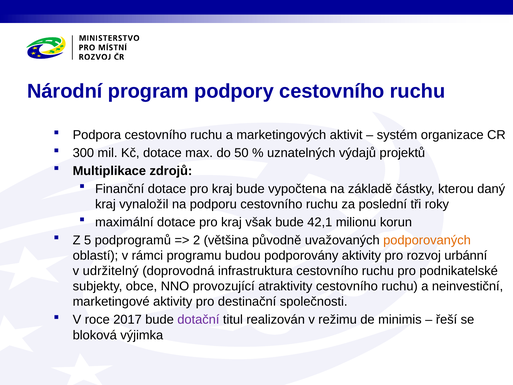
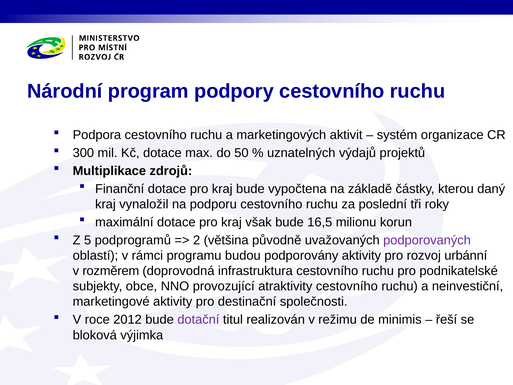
42,1: 42,1 -> 16,5 (320, 222)
podporovaných colour: orange -> purple (427, 240)
udržitelný: udržitelný -> rozměrem (111, 271)
2017: 2017 -> 2012 (128, 320)
